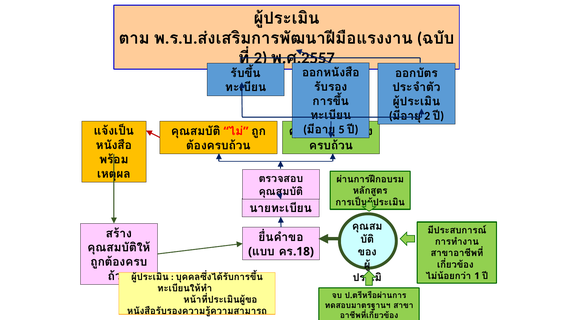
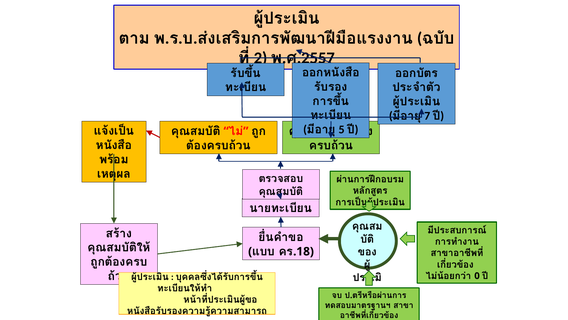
2: 2 -> 7 (427, 116)
1: 1 -> 0 (477, 275)
